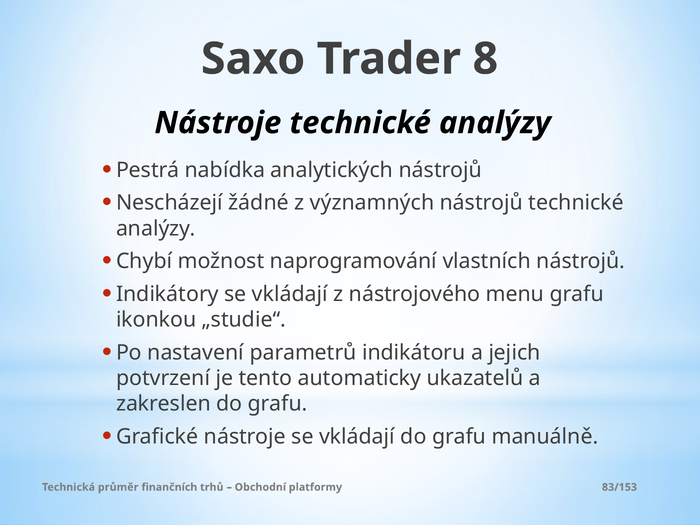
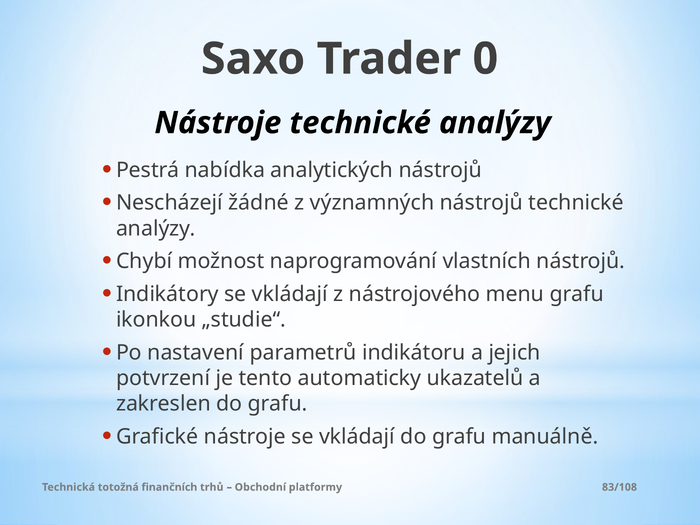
8: 8 -> 0 (485, 59)
průměr: průměr -> totožná (118, 487)
83/153: 83/153 -> 83/108 (620, 487)
